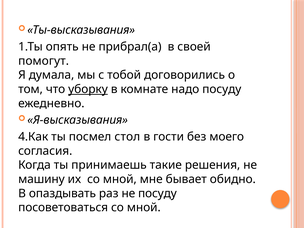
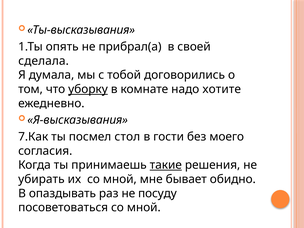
помогут: помогут -> сделала (44, 61)
надо посуду: посуду -> хотите (222, 89)
4.Как: 4.Как -> 7.Как (33, 137)
такие underline: none -> present (166, 165)
машину: машину -> убирать (41, 179)
